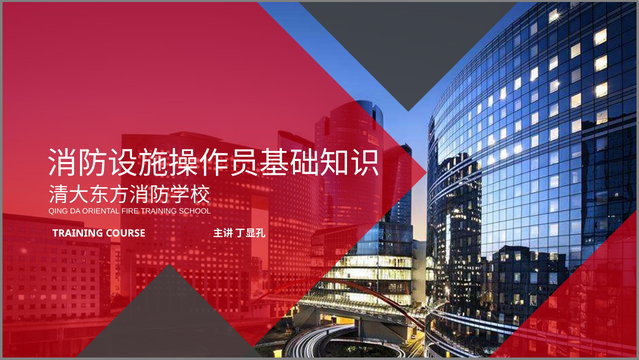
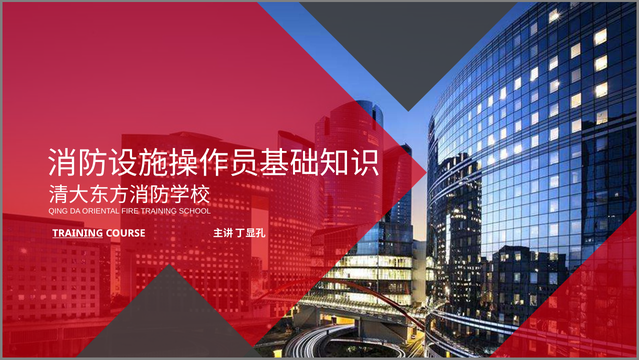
TRAINING underline: none -> present (78, 233)
